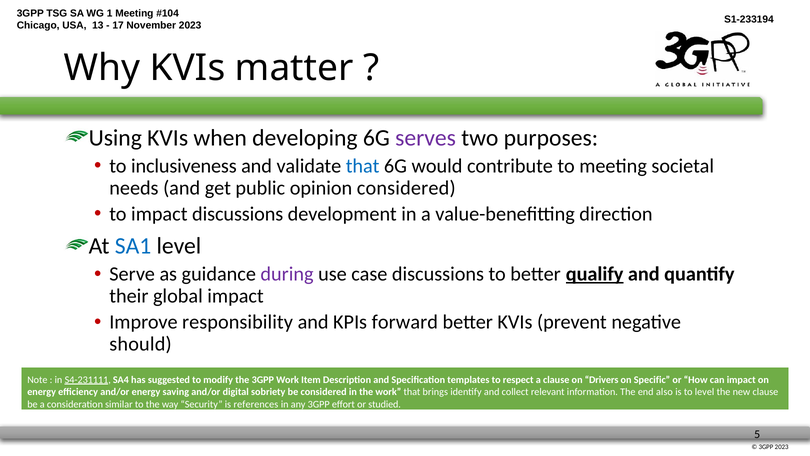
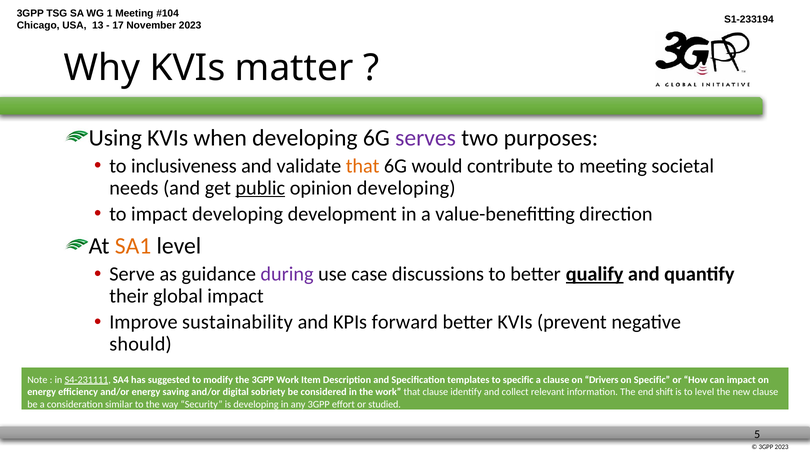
that colour: blue -> orange (363, 166)
public underline: none -> present (260, 188)
opinion considered: considered -> developing (406, 188)
impact discussions: discussions -> developing (238, 214)
SA1 colour: blue -> orange (133, 246)
responsibility: responsibility -> sustainability (237, 322)
to respect: respect -> specific (518, 379)
that brings: brings -> clause (435, 392)
also: also -> shift (664, 392)
is references: references -> developing (256, 404)
